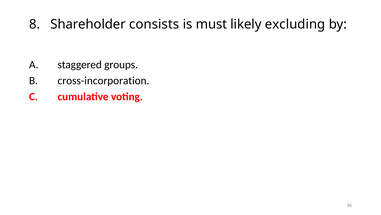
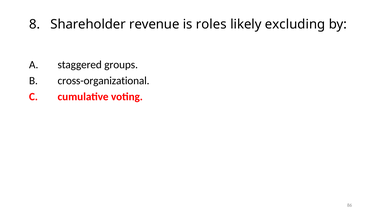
consists: consists -> revenue (154, 24)
must: must -> roles (211, 24)
cross-incorporation: cross-incorporation -> cross-organizational (104, 80)
